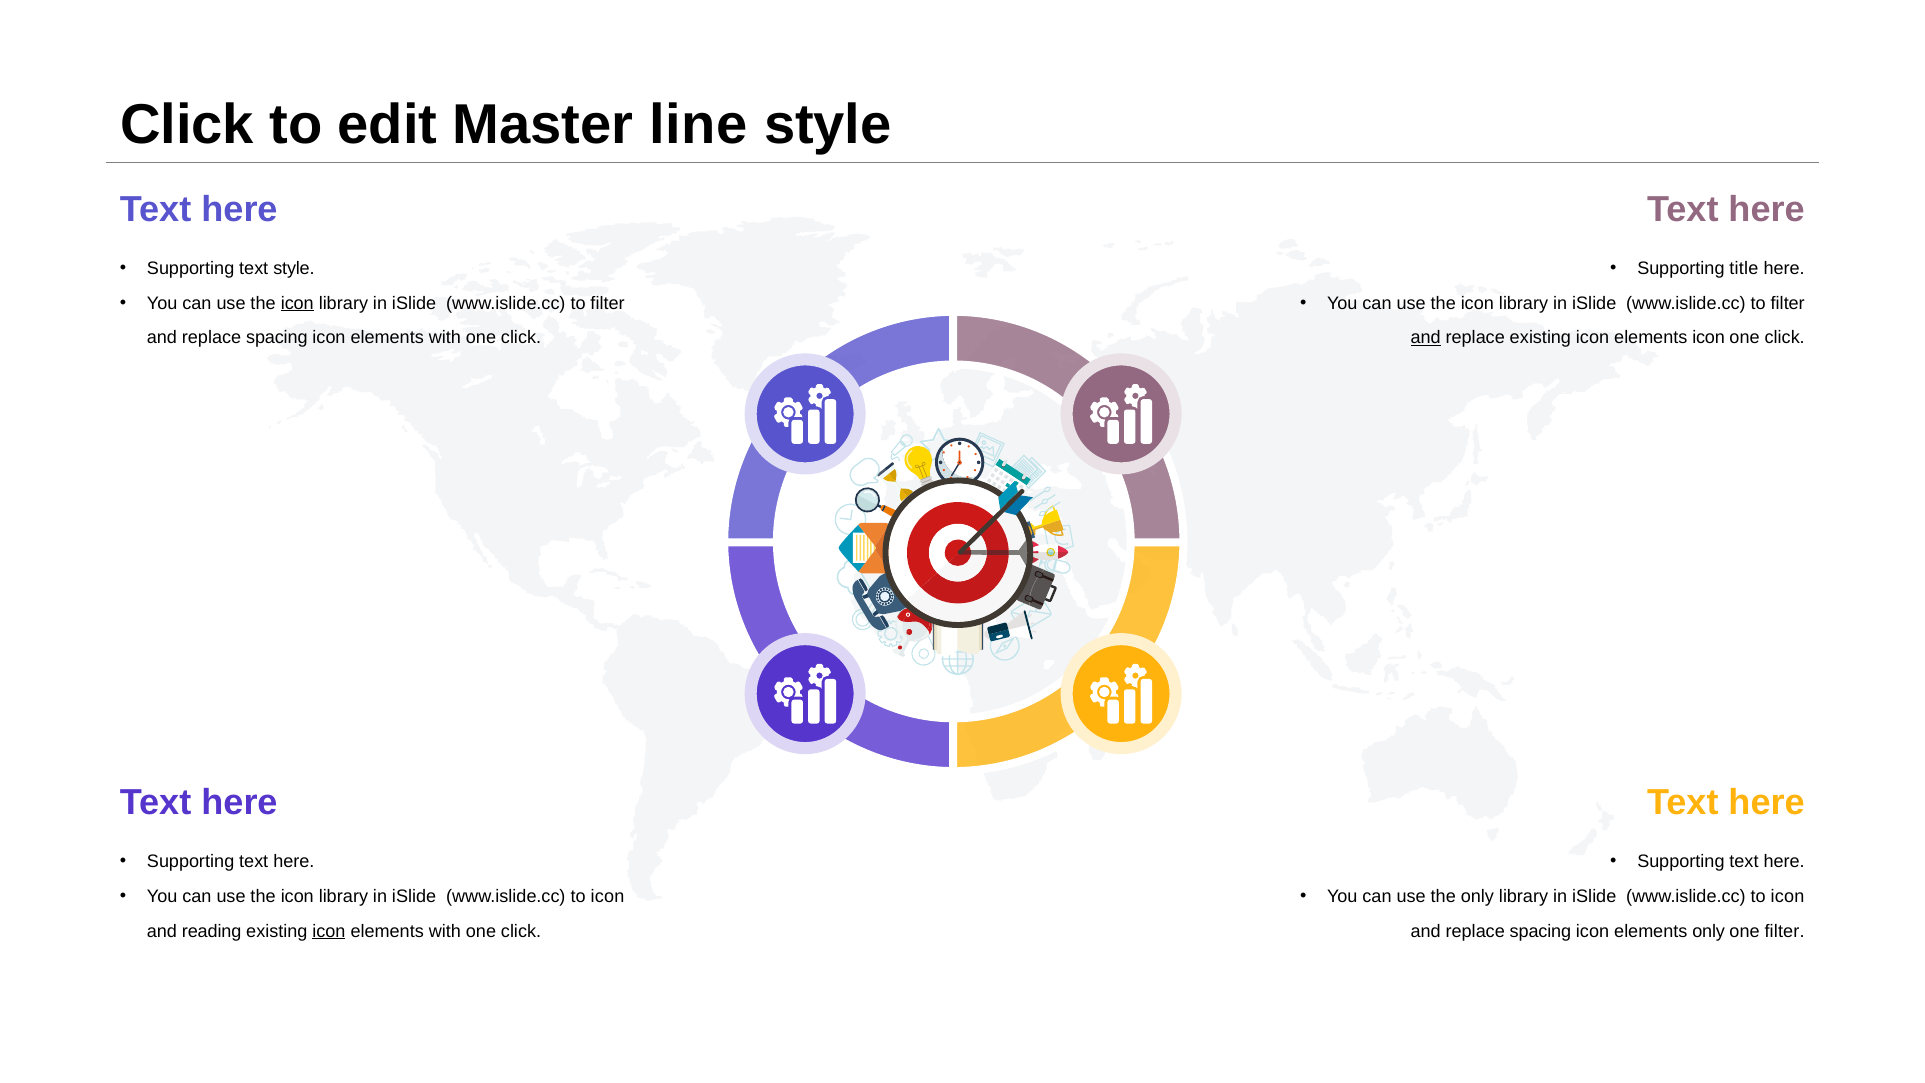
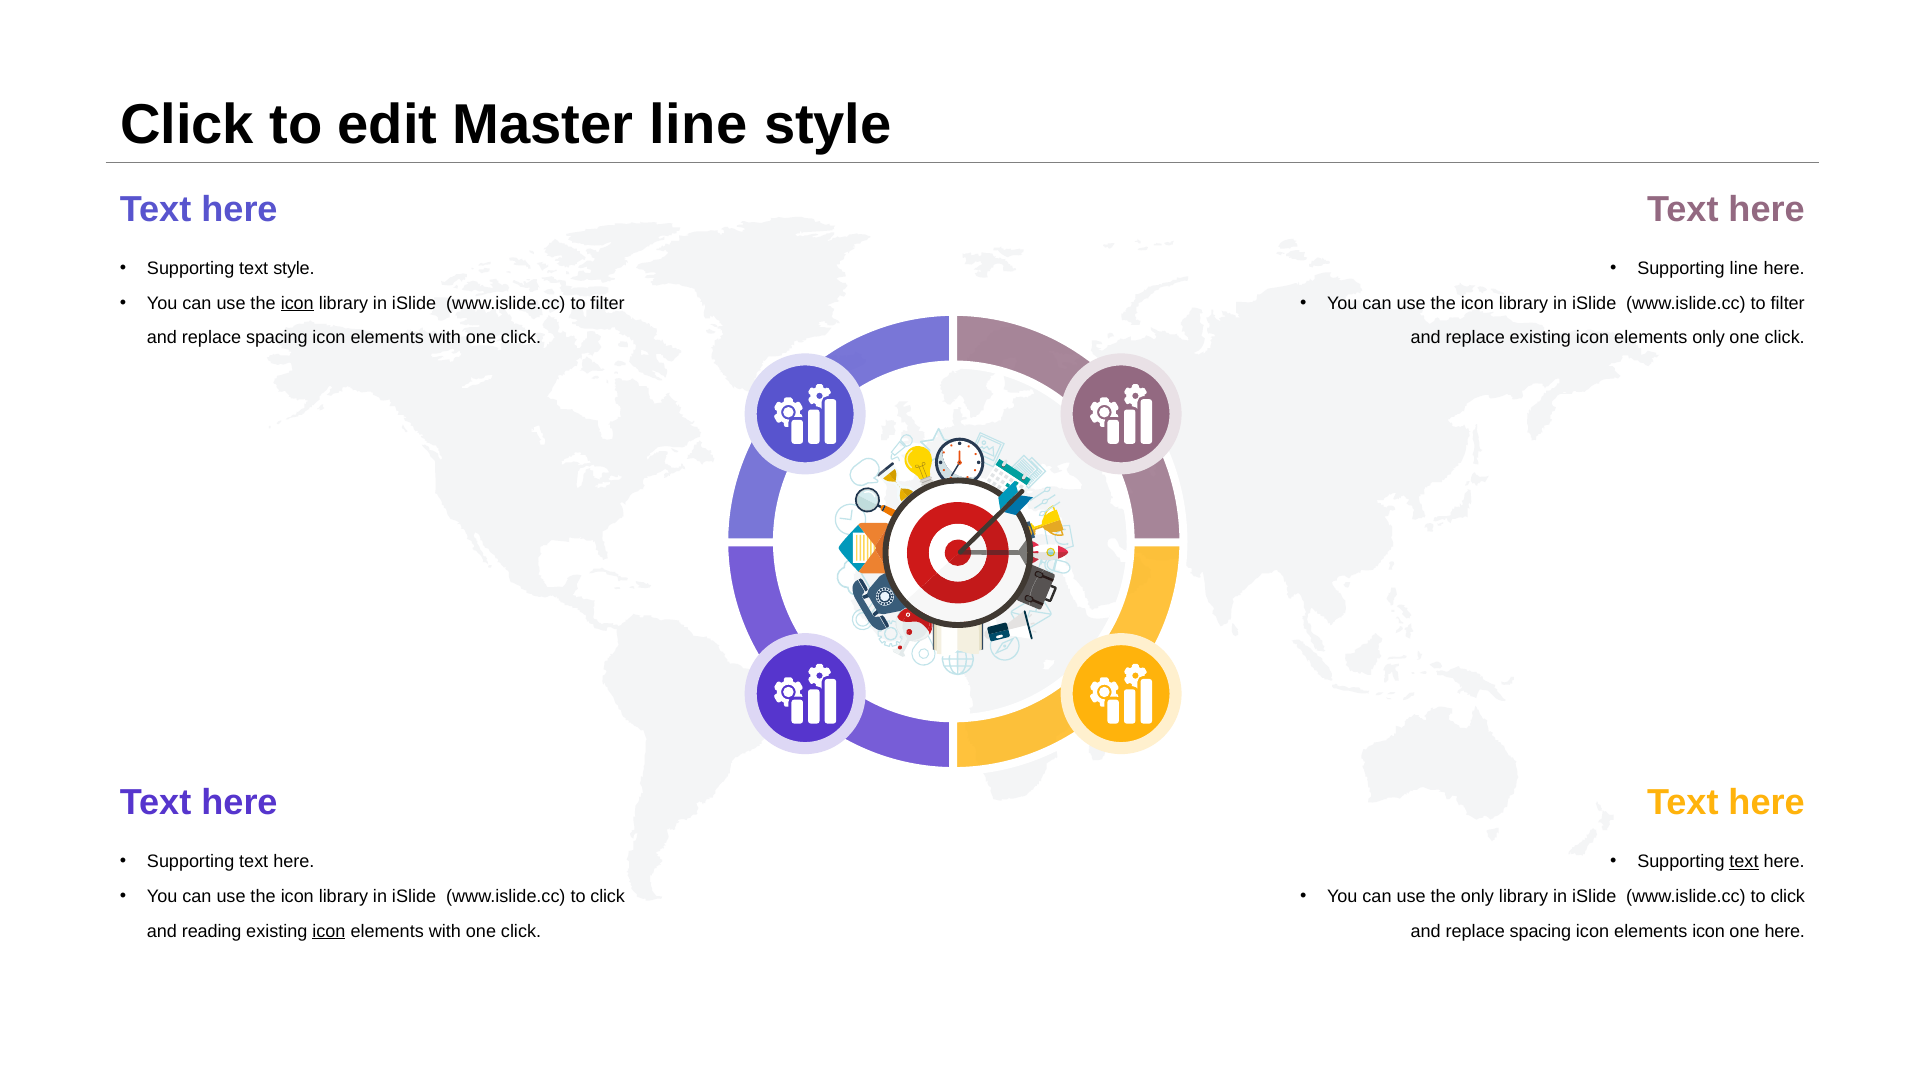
Supporting title: title -> line (1744, 268)
and underline: present -> none (1426, 338)
elements icon: icon -> only (1709, 338)
text underline: none -> present (1744, 861)
icon: icon -> click (608, 896)
icon: icon -> click (1788, 896)
elements only: only -> icon (1709, 931)
one filter: filter -> here (1785, 931)
